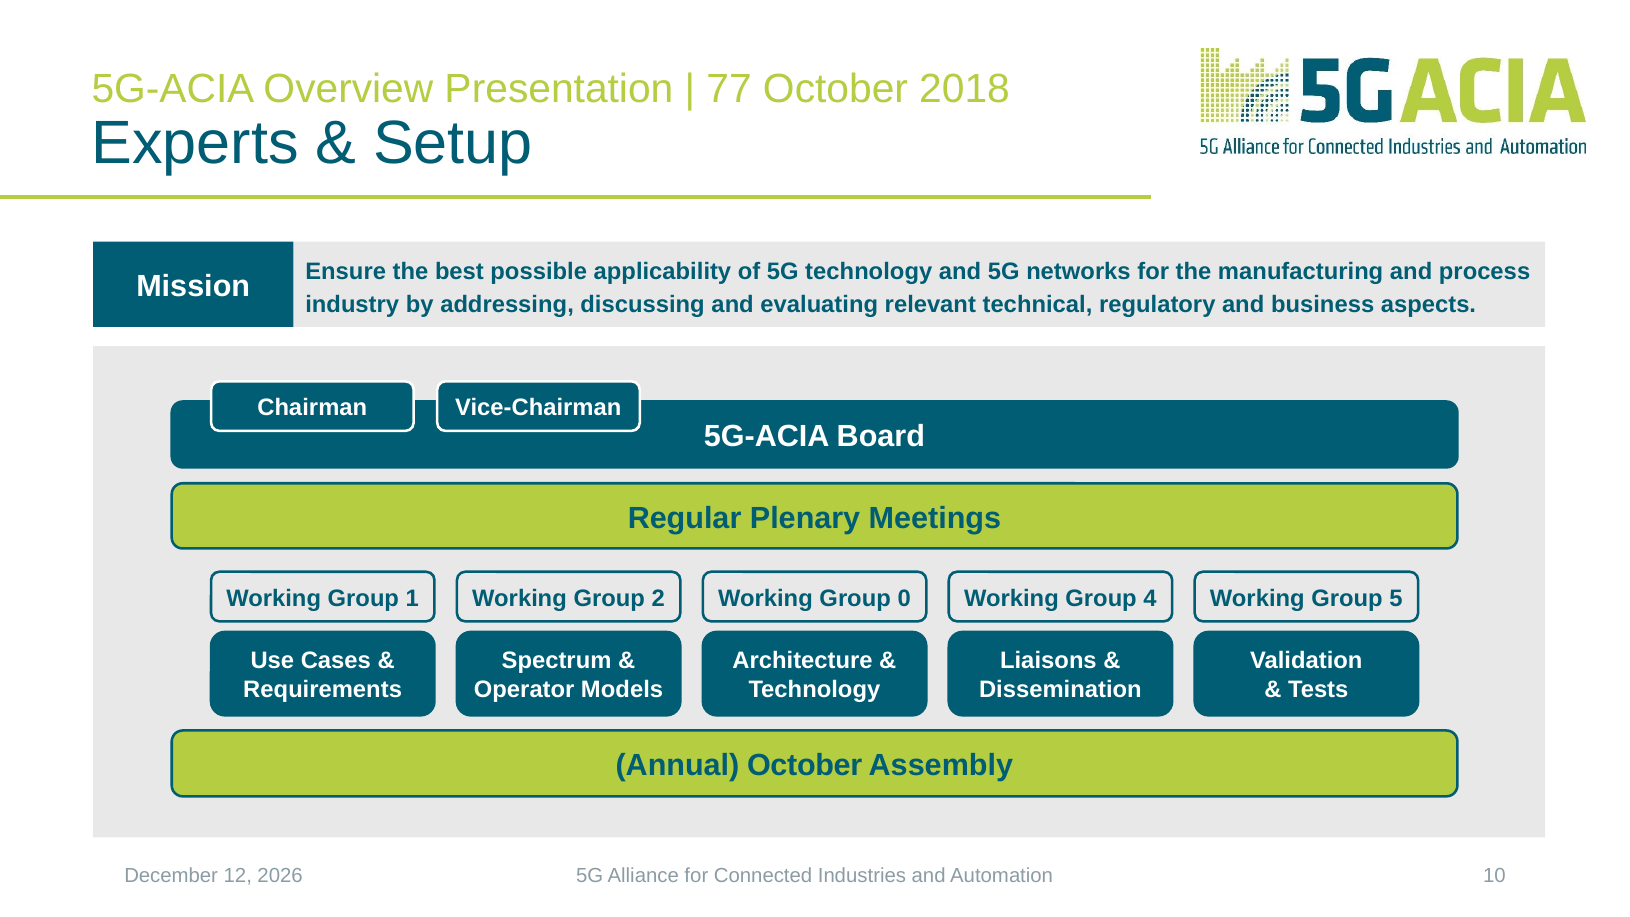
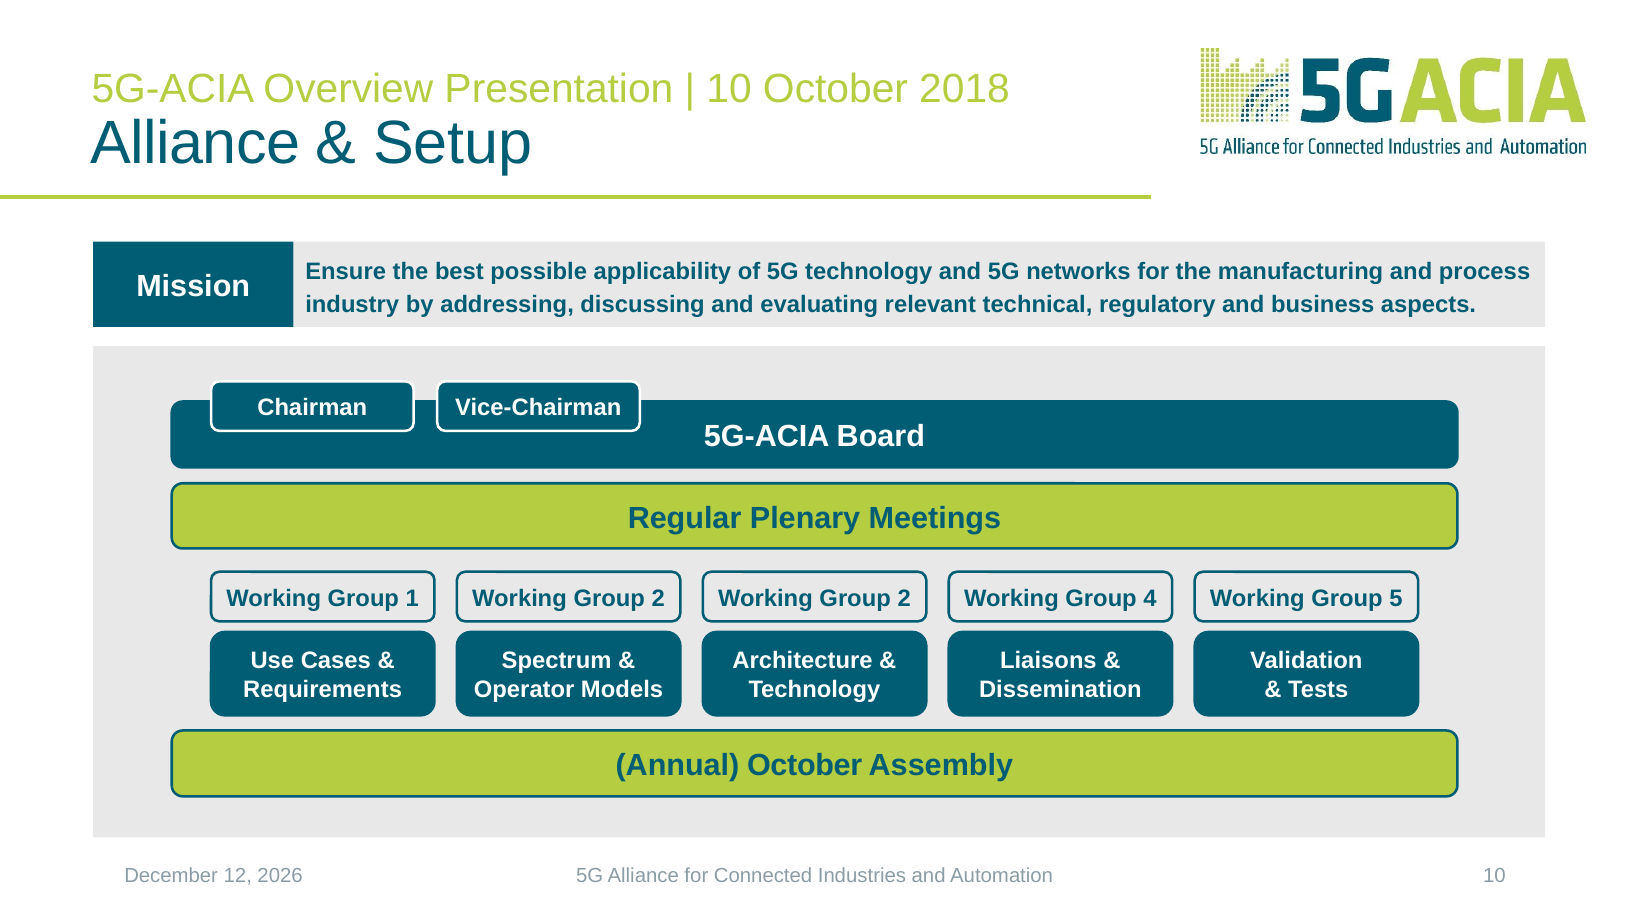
77: 77 -> 10 (729, 89)
Experts: Experts -> Alliance (195, 144)
2 Working Group 0: 0 -> 2 (904, 598)
